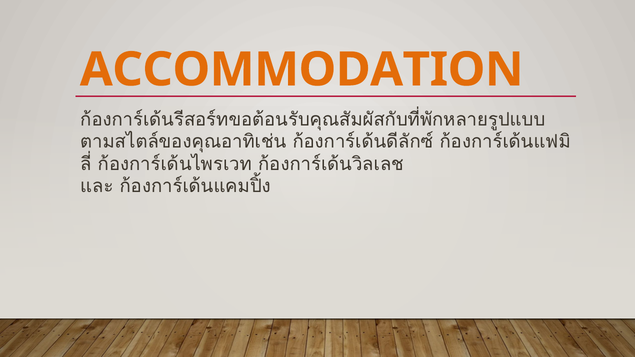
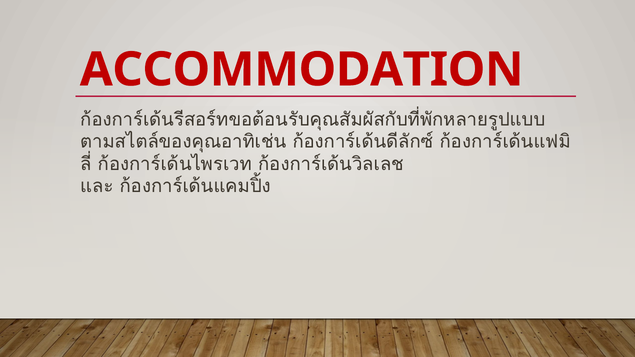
ACCOMMODATION colour: orange -> red (302, 70)
